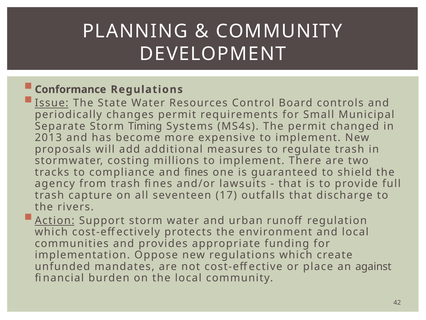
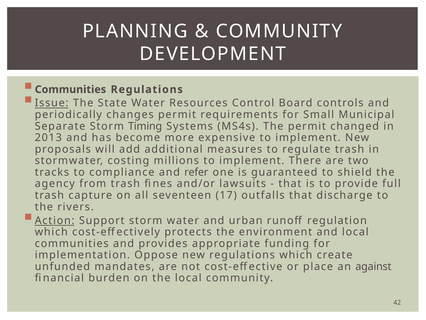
Conformance: Conformance -> Communities (70, 89)
and fines: fines -> refer (196, 172)
